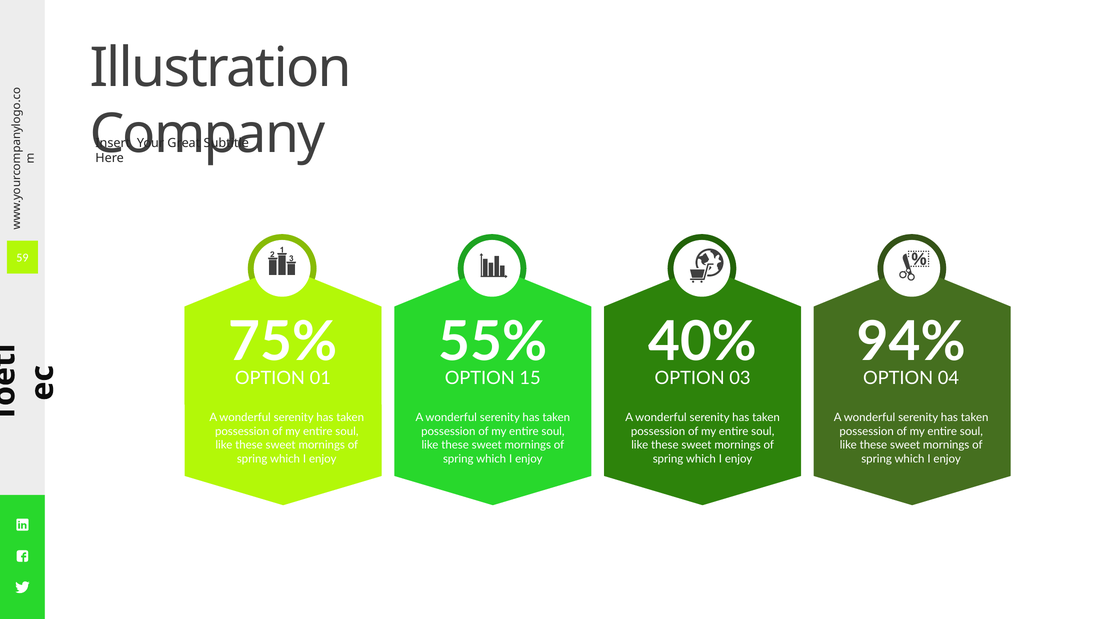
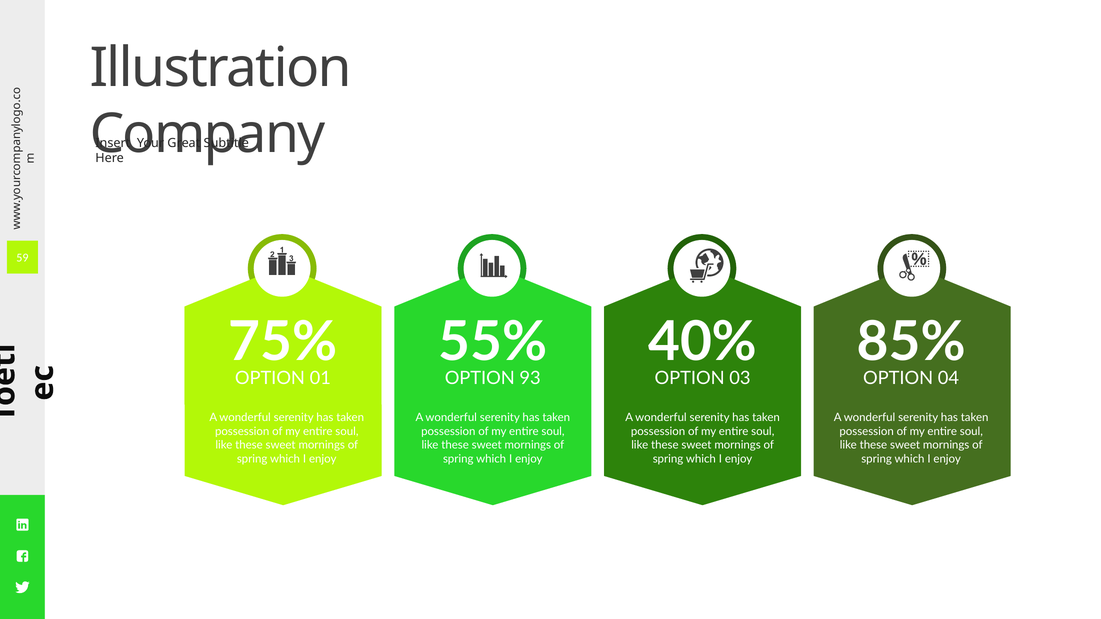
94%: 94% -> 85% (911, 342)
15: 15 -> 93 (530, 379)
